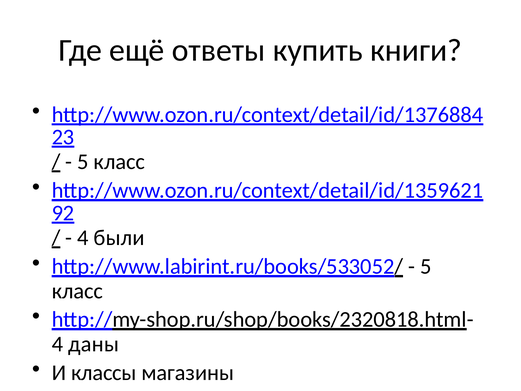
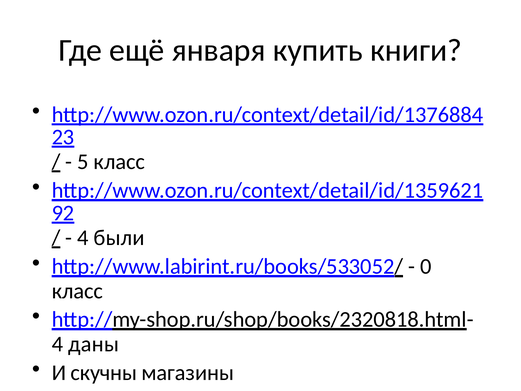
ответы: ответы -> января (219, 50)
5: 5 -> 0 (426, 266)
классы: классы -> скучны (104, 372)
